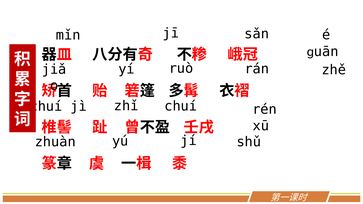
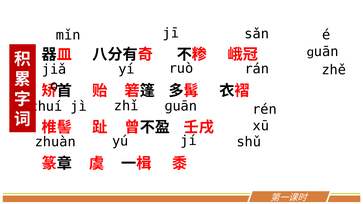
zhǐ chuí: chuí -> ɡuān (181, 106)
